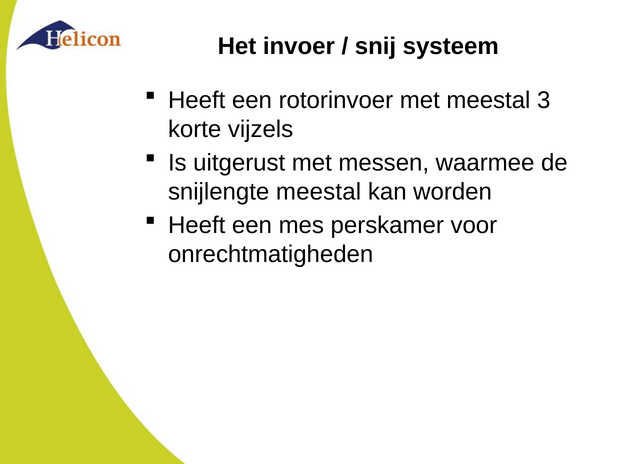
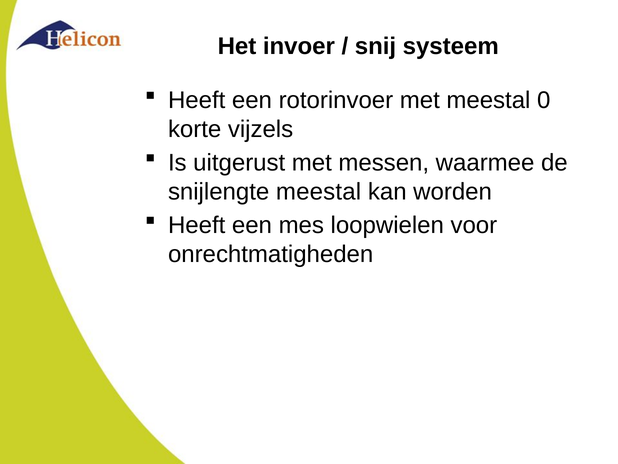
3: 3 -> 0 (544, 100)
perskamer: perskamer -> loopwielen (387, 225)
